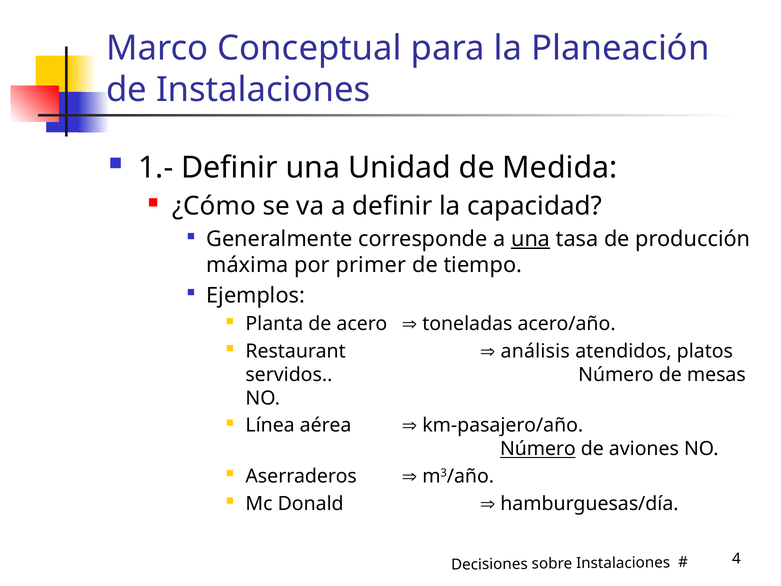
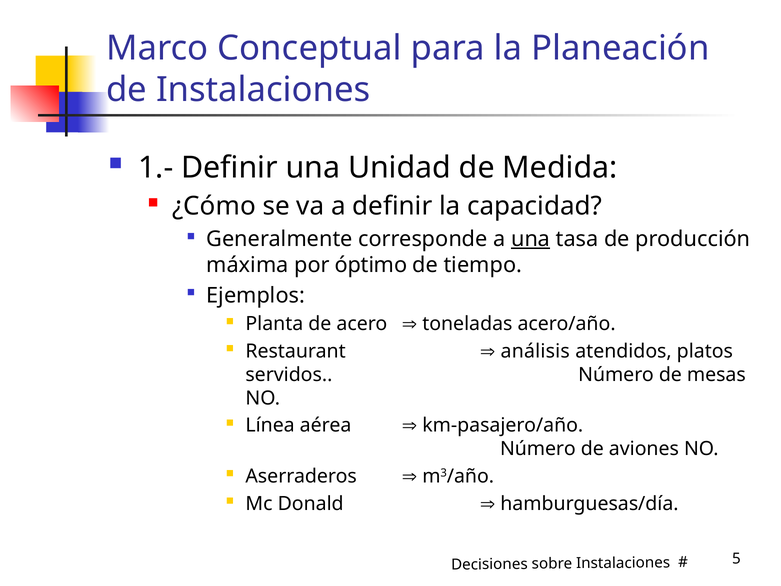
primer: primer -> óptimo (371, 265)
Número underline: present -> none (538, 449)
4: 4 -> 5 (736, 558)
